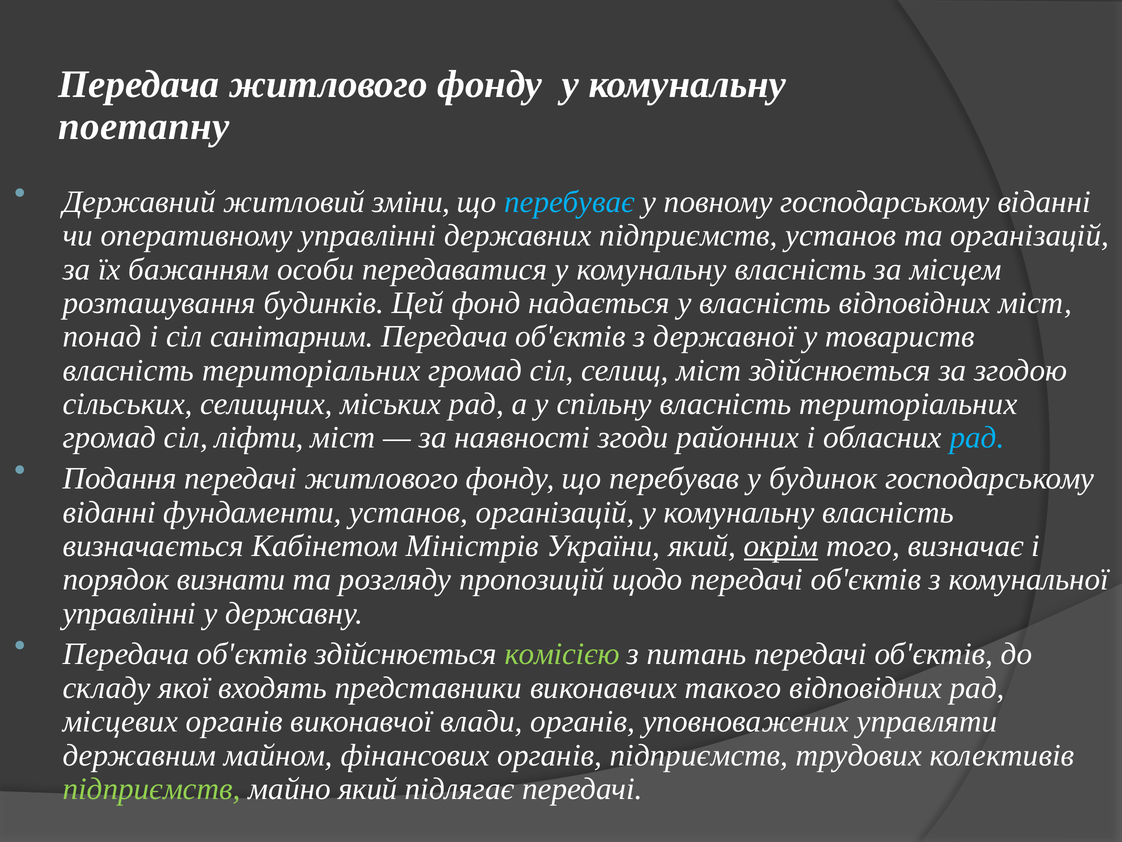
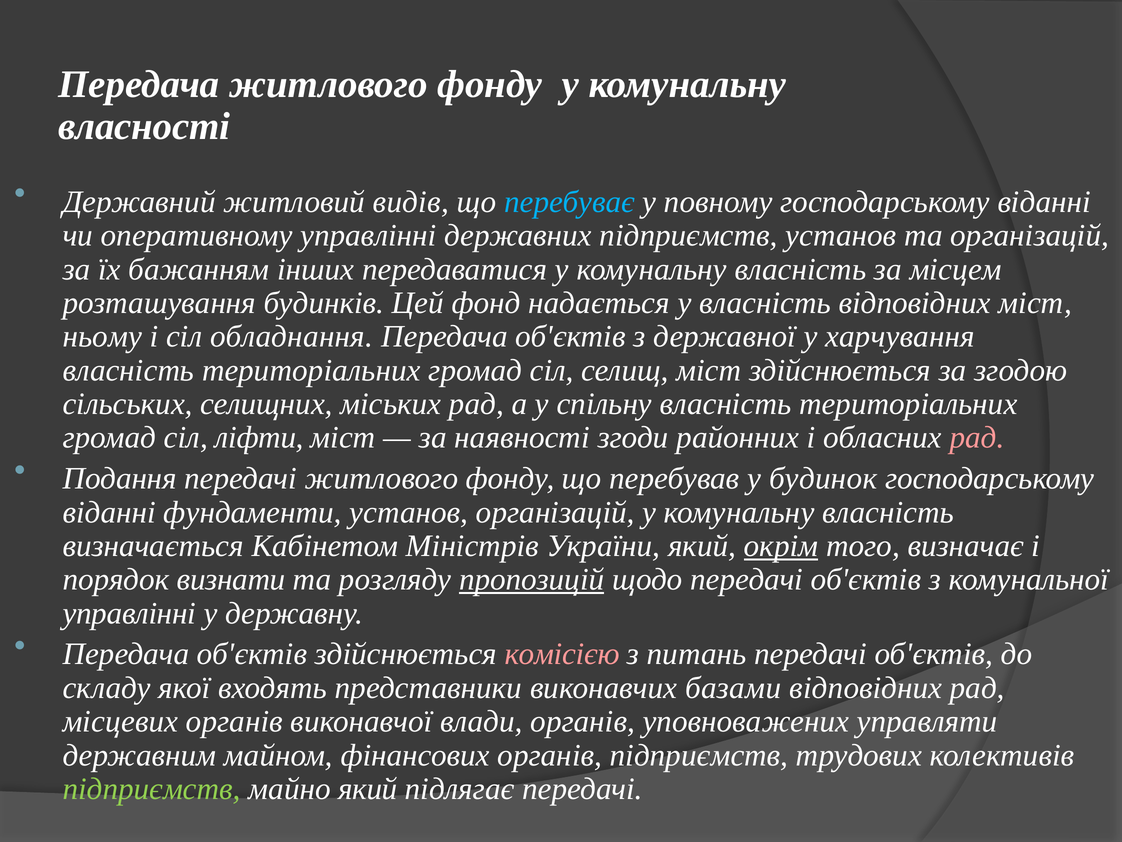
поетапну: поетапну -> власності (144, 126)
зміни: зміни -> видів (411, 202)
особи: особи -> інших (316, 269)
понад: понад -> ньому (102, 336)
санітарним: санітарним -> обладнання (291, 336)
товариств: товариств -> харчування (900, 336)
рад colour: light blue -> pink (977, 437)
пропозицій underline: none -> present (532, 579)
комісією colour: light green -> pink (562, 654)
такого: такого -> базами (733, 687)
